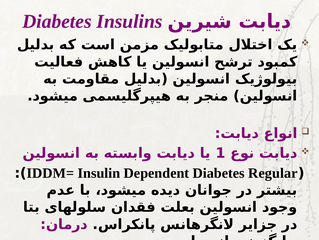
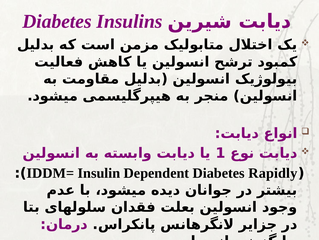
Regular: Regular -> Rapidly (273, 173)
